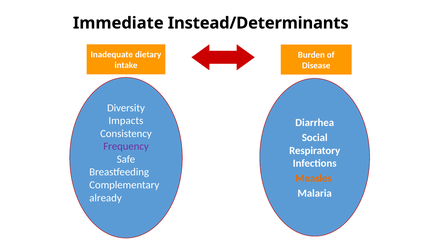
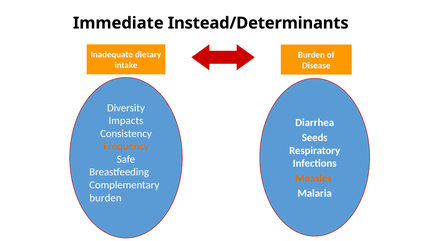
Social: Social -> Seeds (315, 138)
Frequency colour: purple -> orange (126, 147)
already: already -> burden (105, 198)
